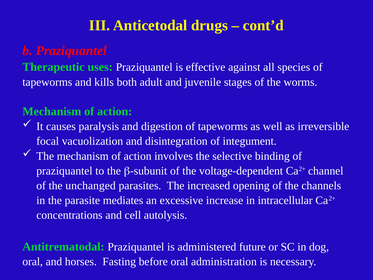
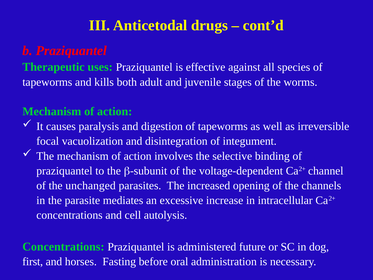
Antitrematodal: Antitrematodal -> Concentrations (63, 246)
oral: oral -> first (33, 261)
